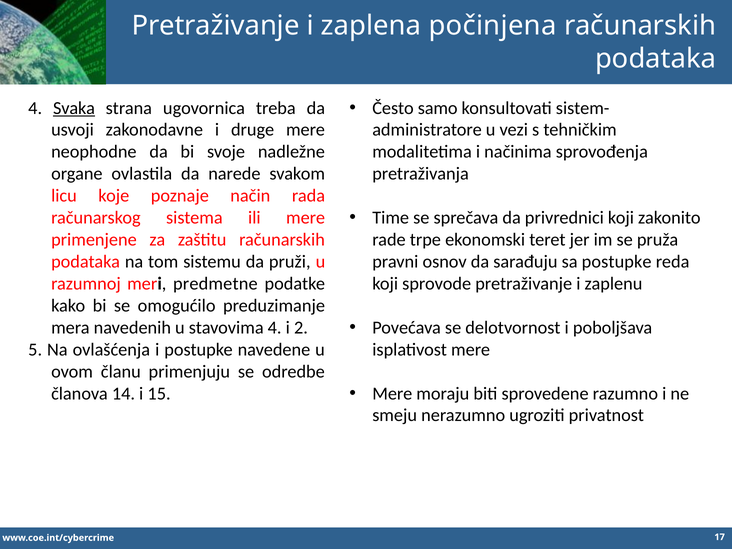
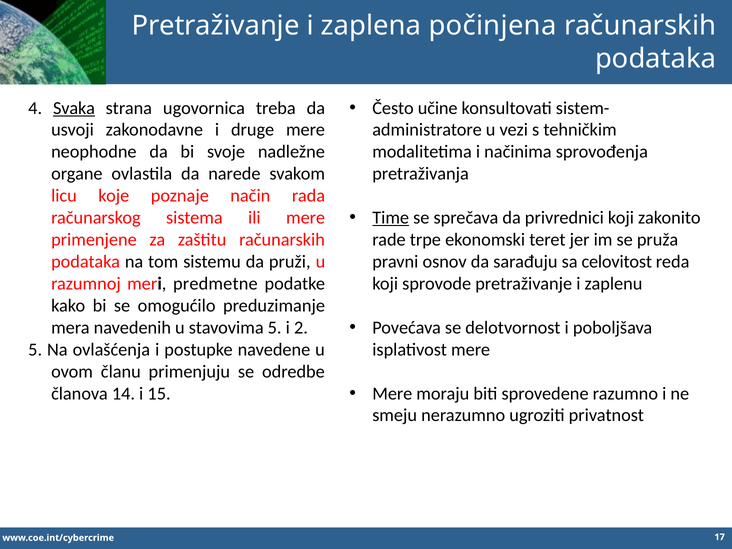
samo: samo -> učine (438, 108)
Time underline: none -> present (391, 218)
sa postupke: postupke -> celovitost (617, 262)
stavovima 4: 4 -> 5 (275, 328)
